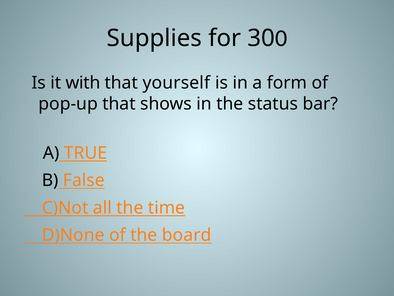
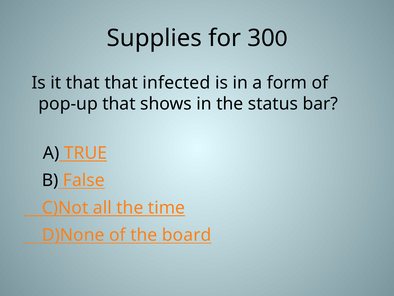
it with: with -> that (83, 83)
yourself: yourself -> infected (176, 83)
